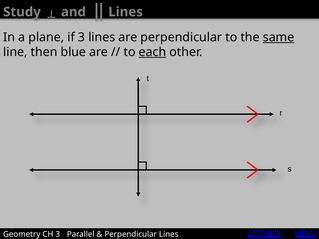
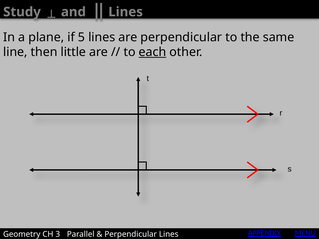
if 3: 3 -> 5 (82, 37)
same underline: present -> none (279, 37)
blue: blue -> little (73, 52)
